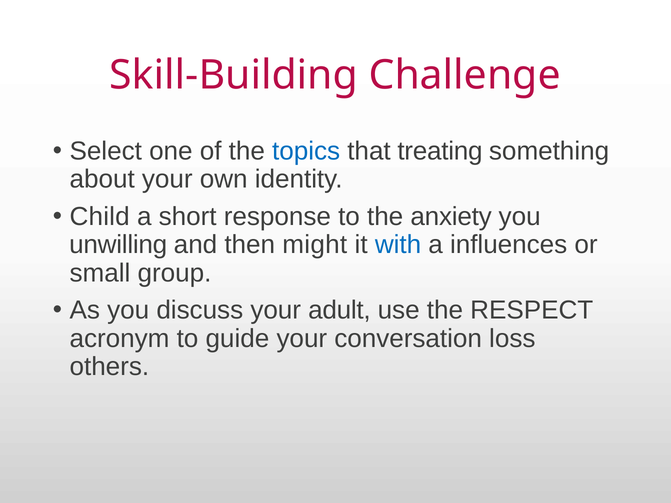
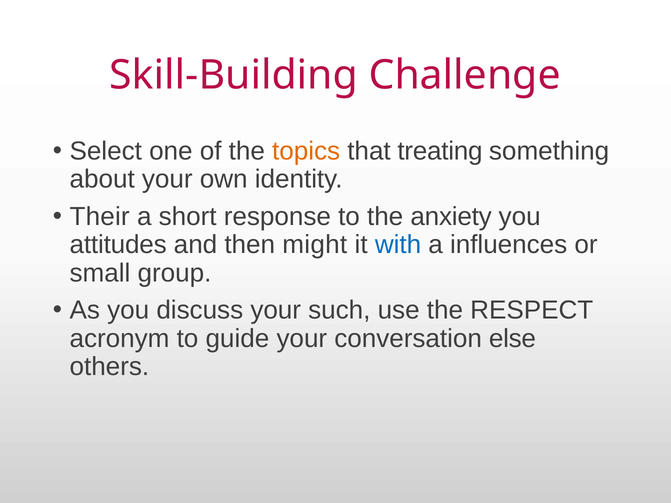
topics colour: blue -> orange (306, 151)
Child: Child -> Their (100, 217)
unwilling: unwilling -> attitudes (118, 245)
adult: adult -> such (339, 311)
loss: loss -> else (512, 339)
